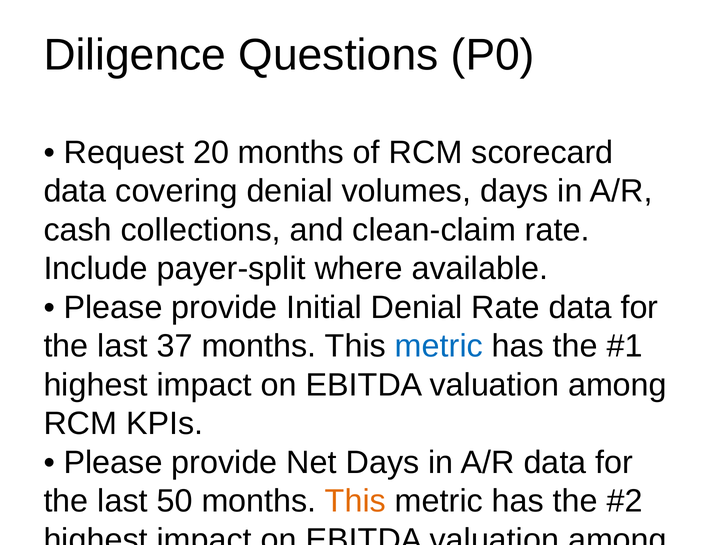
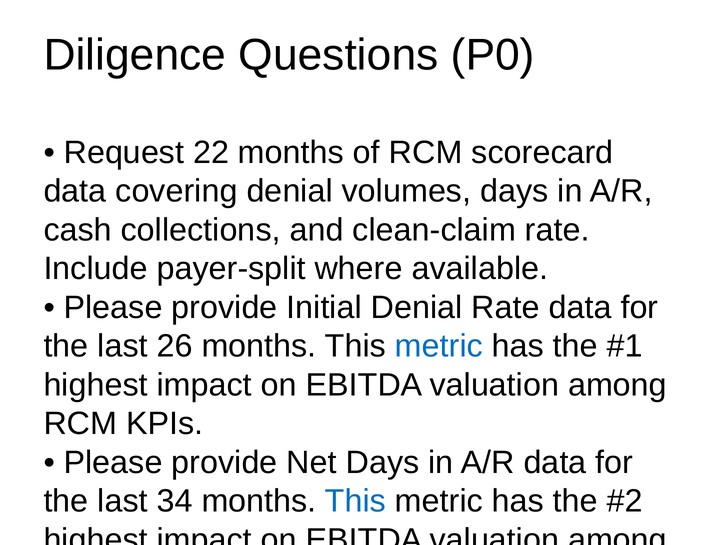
20: 20 -> 22 (211, 152)
37: 37 -> 26 (175, 346)
50: 50 -> 34 (175, 501)
This colour: orange -> blue (355, 501)
